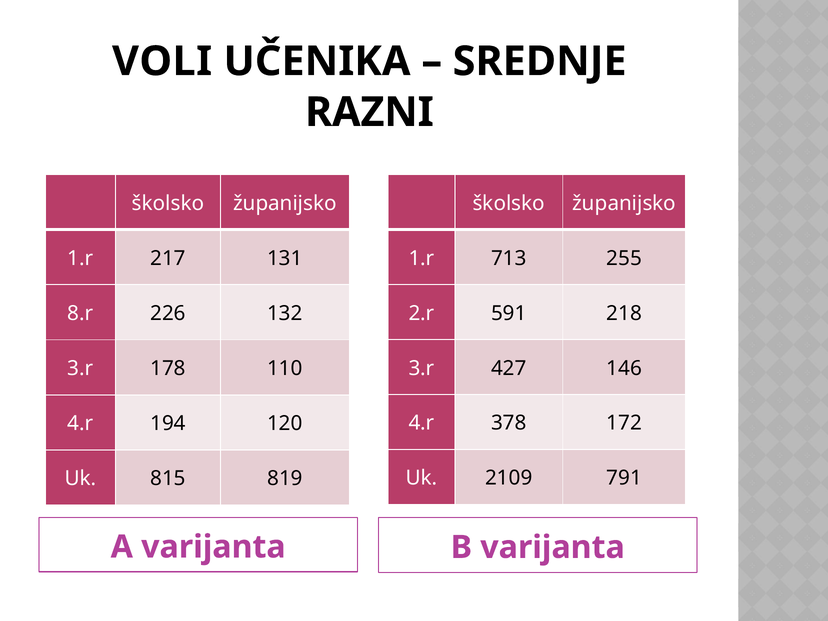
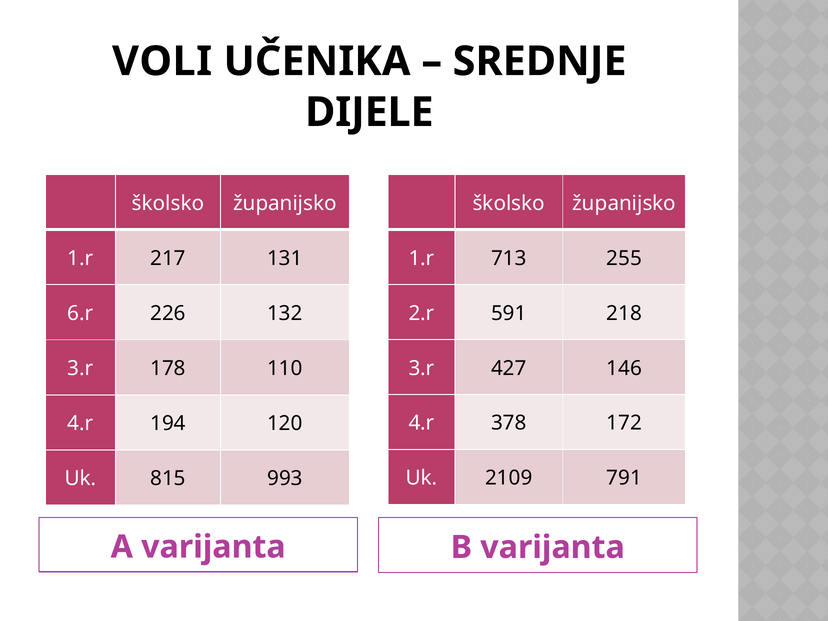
RAZNI: RAZNI -> DIJELE (369, 112)
8.r: 8.r -> 6.r (80, 313)
819: 819 -> 993 (285, 478)
